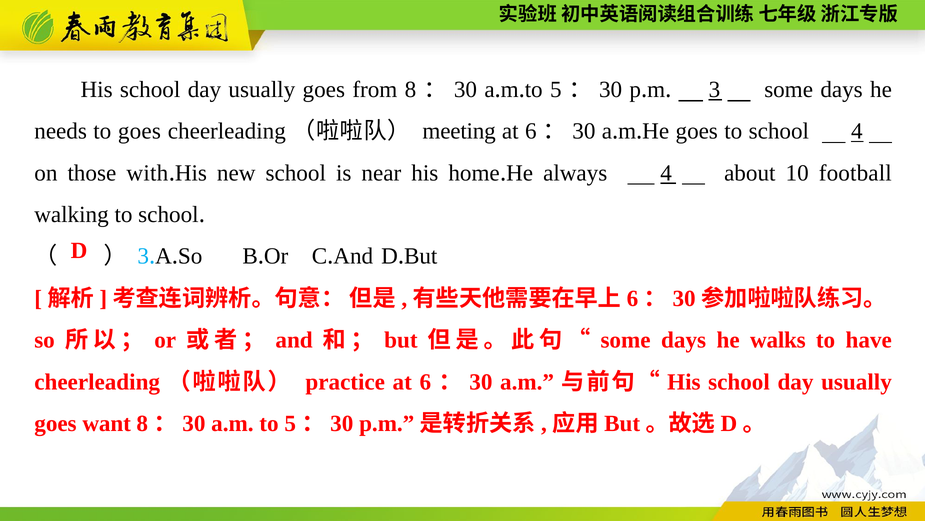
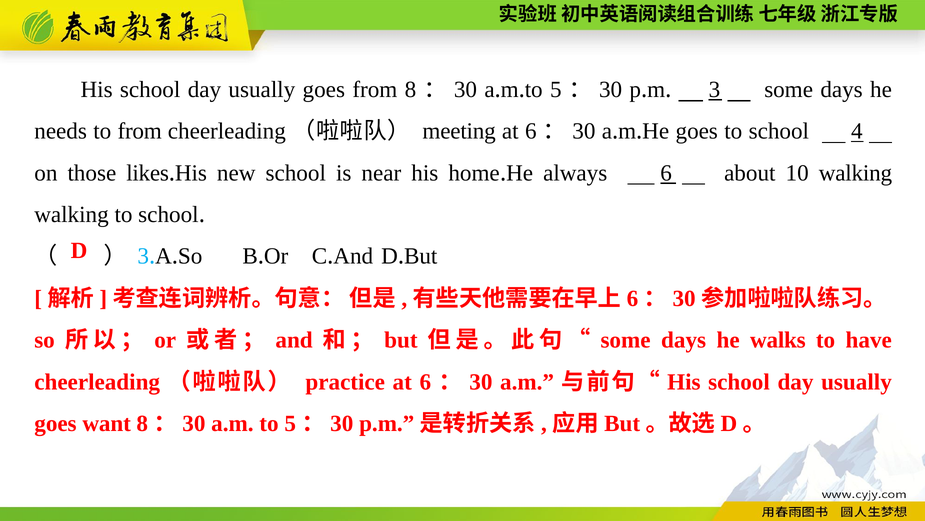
to goes: goes -> from (140, 131)
with: with -> likes (148, 173)
always 4: 4 -> 6 (666, 173)
10 football: football -> walking (855, 173)
